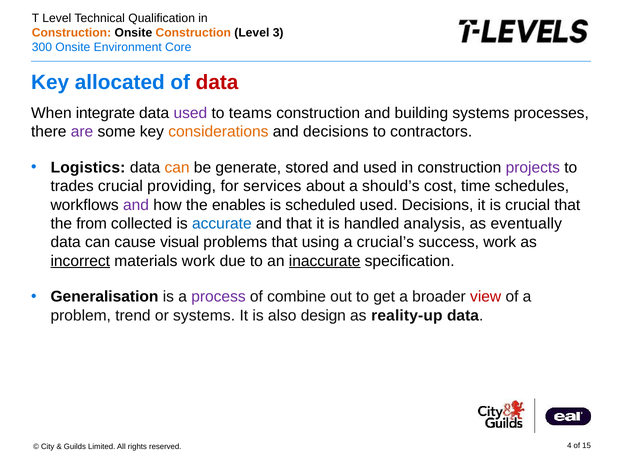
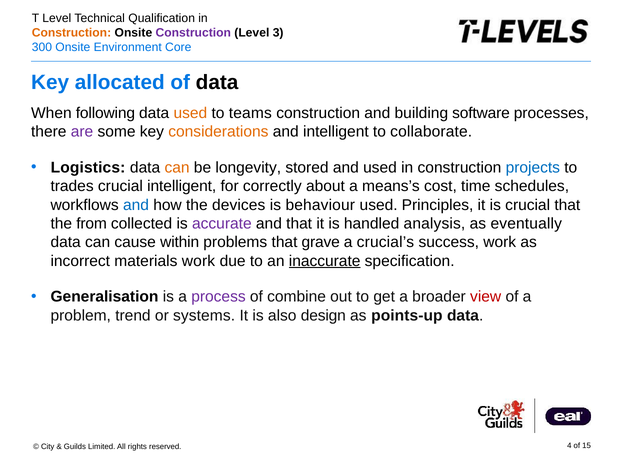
Construction colour: orange -> purple (193, 33)
data colour: red -> black (217, 82)
integrate: integrate -> following (105, 113)
used colour: purple -> orange (190, 113)
building systems: systems -> software (481, 113)
and decisions: decisions -> intelligent (336, 132)
contractors: contractors -> collaborate (431, 132)
generate: generate -> longevity (248, 168)
projects colour: purple -> blue (533, 168)
crucial providing: providing -> intelligent (182, 187)
services: services -> correctly (272, 187)
should’s: should’s -> means’s (391, 187)
and colour: purple -> blue (136, 205)
enables: enables -> devices (239, 205)
scheduled: scheduled -> behaviour (320, 205)
used Decisions: Decisions -> Principles (438, 205)
accurate colour: blue -> purple (222, 224)
visual: visual -> within (180, 243)
using: using -> grave (321, 243)
incorrect underline: present -> none (80, 261)
reality-up: reality-up -> points-up (407, 316)
